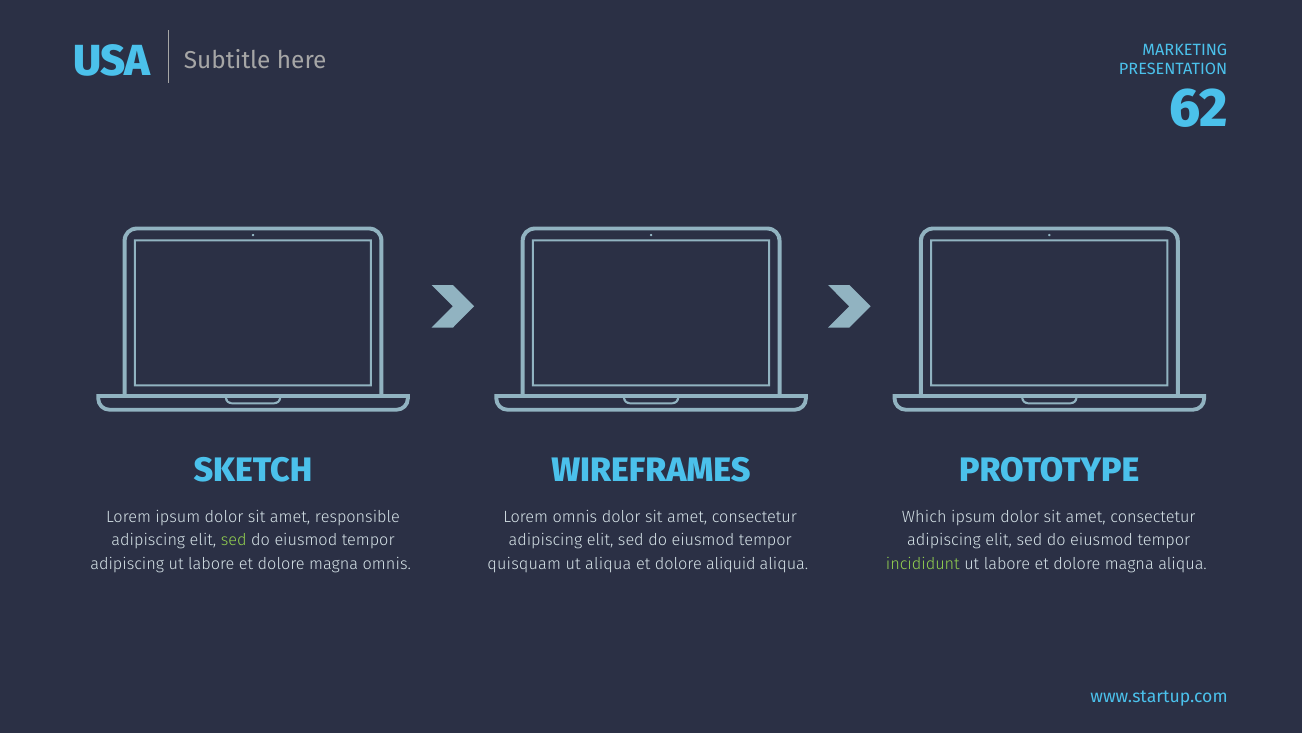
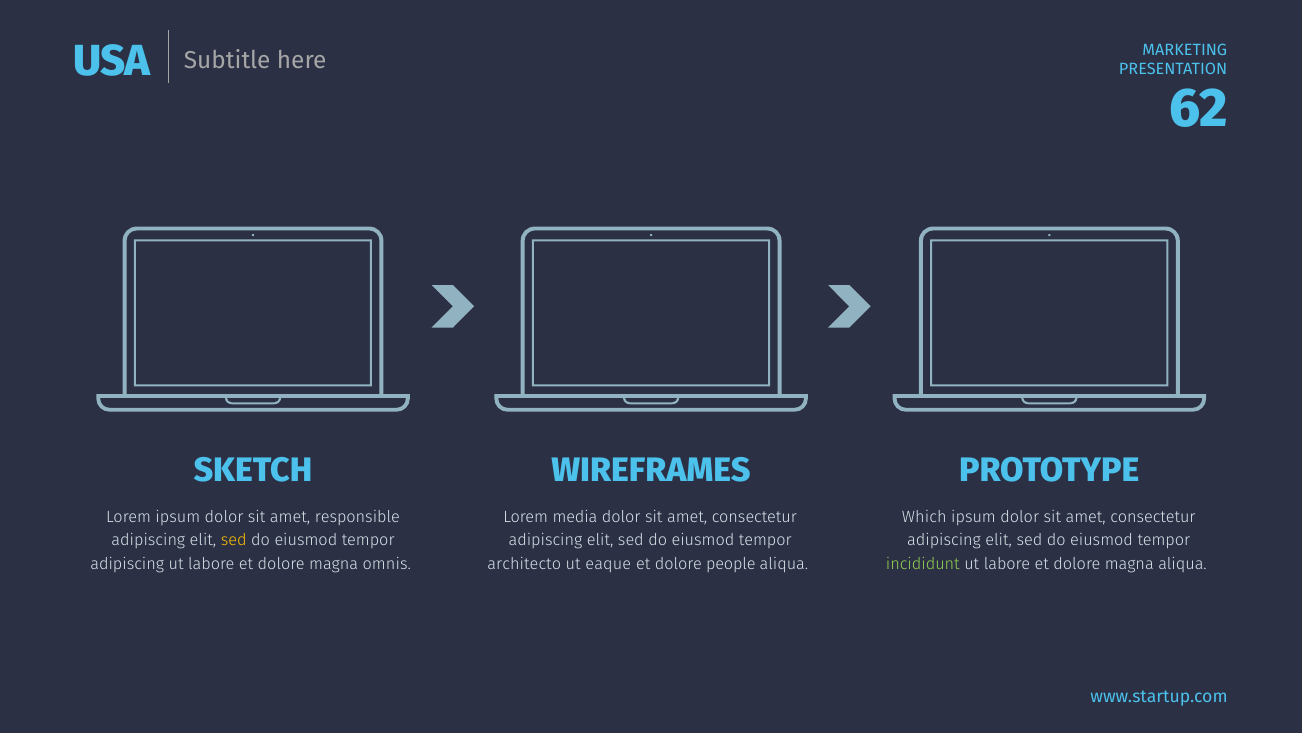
Lorem omnis: omnis -> media (575, 516)
sed colour: light green -> yellow (234, 540)
quisquam: quisquam -> architecto (524, 563)
ut aliqua: aliqua -> eaque (608, 563)
aliquid: aliquid -> people (731, 563)
